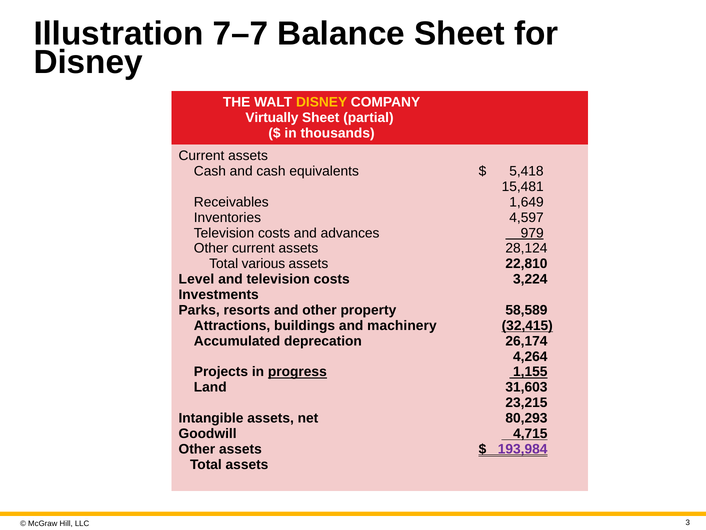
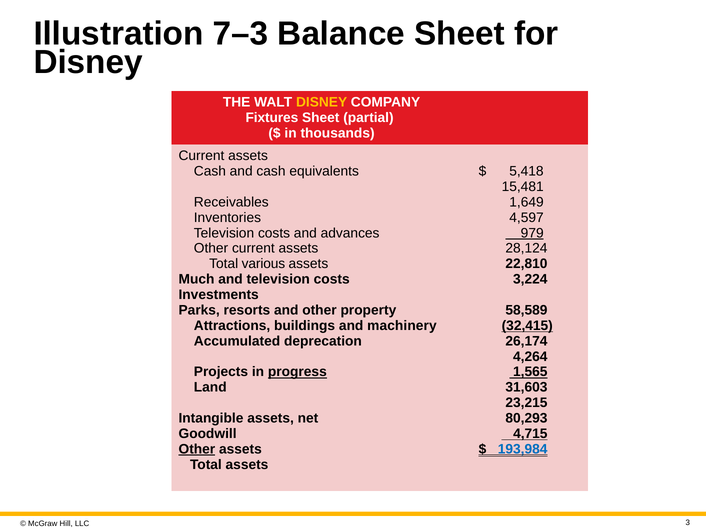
7–7: 7–7 -> 7–3 (241, 34)
Virtually: Virtually -> Fixtures (272, 118)
Level: Level -> Much (197, 279)
1,155: 1,155 -> 1,565 (530, 372)
Other underline: none -> present (197, 449)
193,984 colour: purple -> blue (523, 449)
